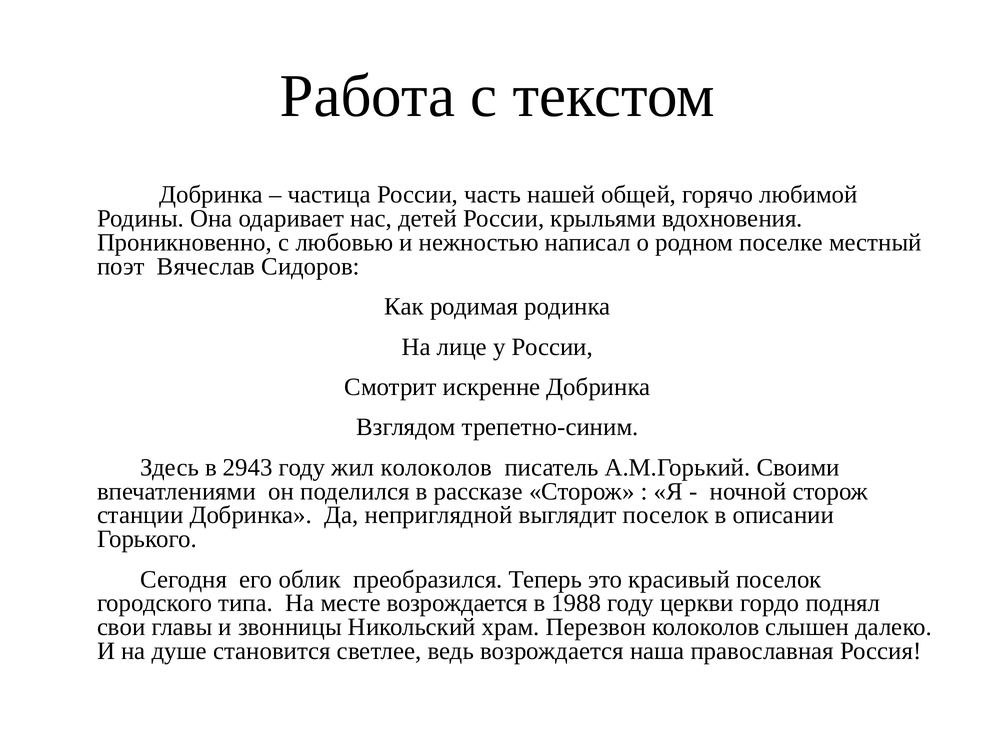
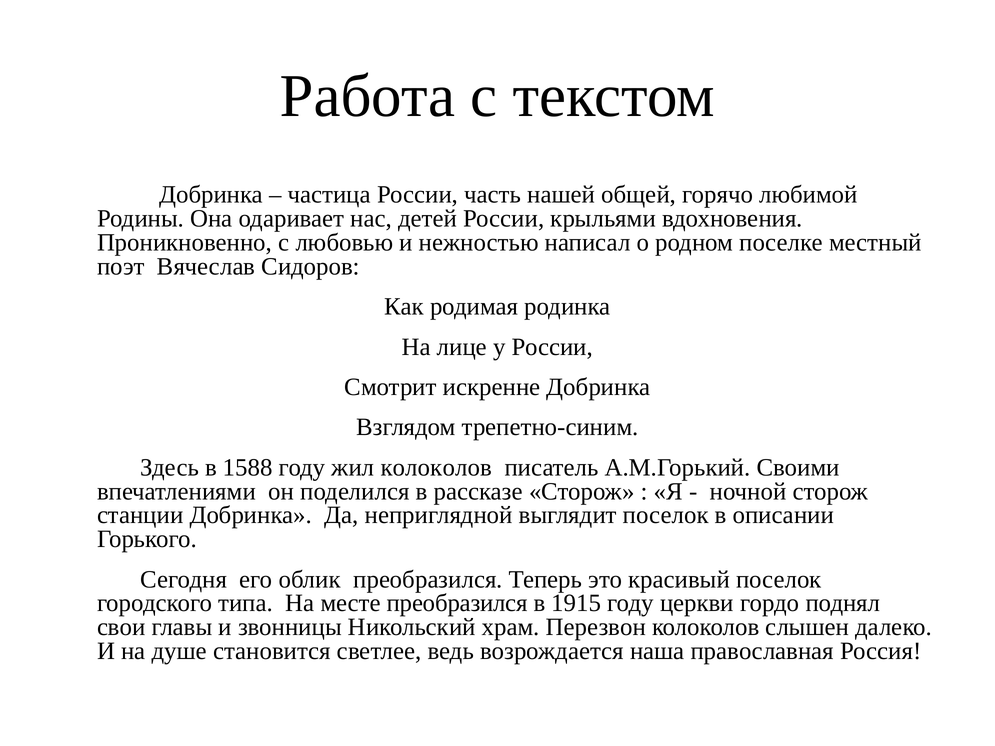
2943: 2943 -> 1588 (248, 468)
месте возрождается: возрождается -> преобразился (457, 603)
1988: 1988 -> 1915 (576, 603)
